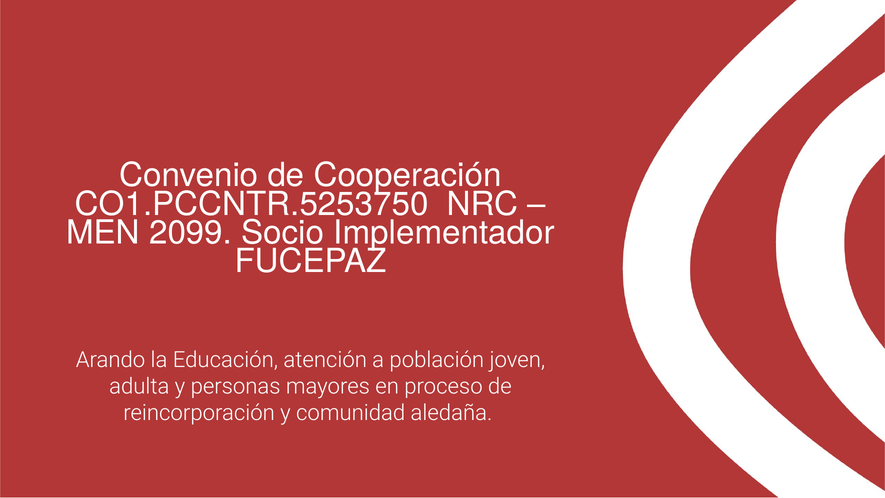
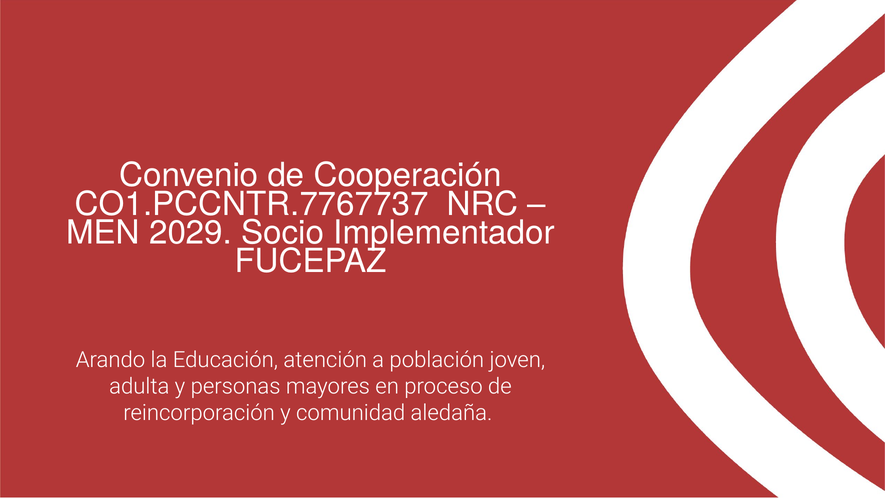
CO1.PCCNTR.5253750: CO1.PCCNTR.5253750 -> CO1.PCCNTR.7767737 (252, 204)
2099: 2099 -> 2029 (191, 233)
